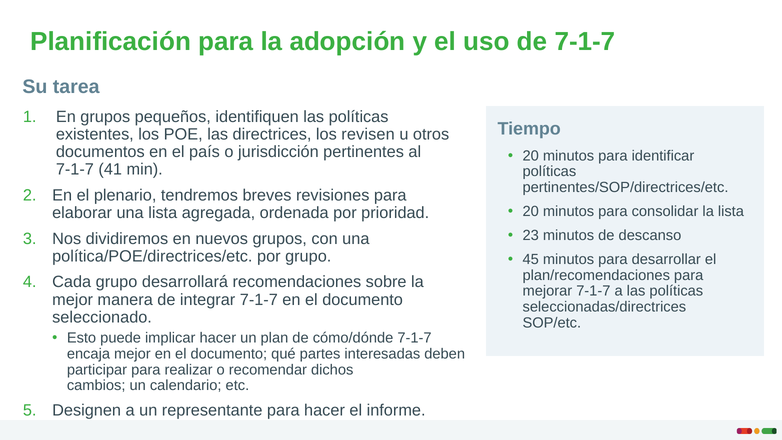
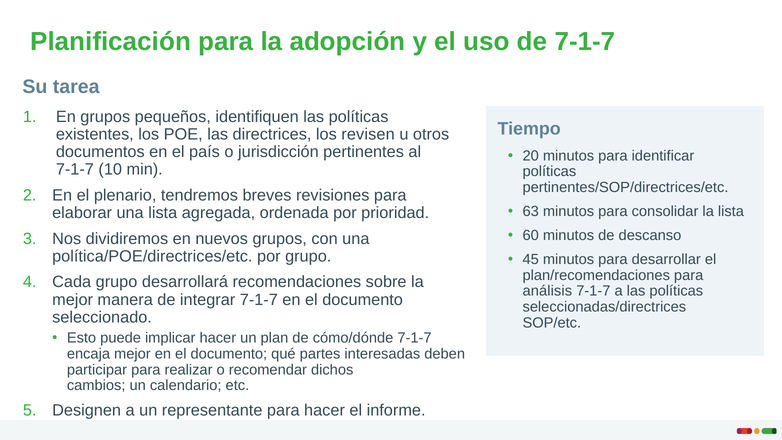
41: 41 -> 10 (110, 170)
20: 20 -> 63 (531, 211)
23: 23 -> 60 (531, 235)
mejorar: mejorar -> análisis (547, 291)
